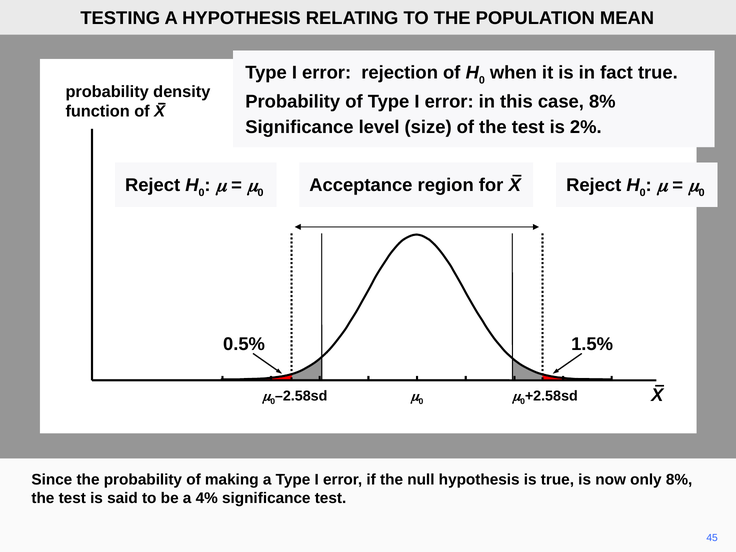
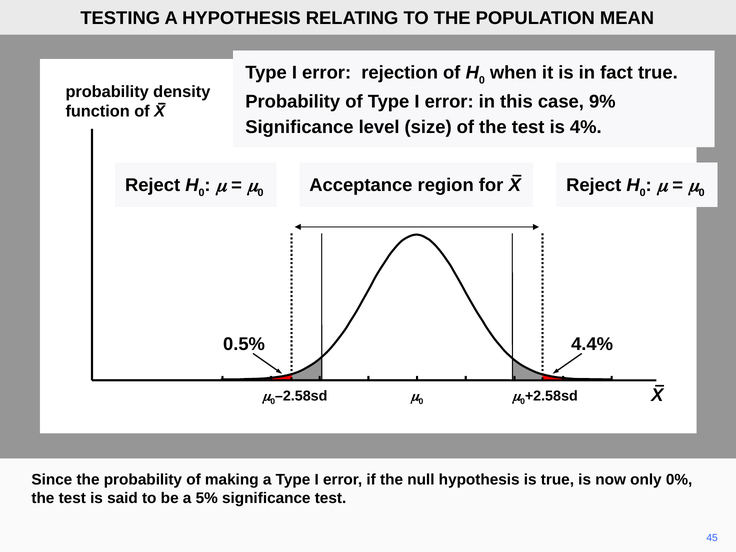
case 8%: 8% -> 9% (602, 102)
2%: 2% -> 4% (586, 127)
1.5%: 1.5% -> 4.4% (592, 344)
only 8%: 8% -> 0% (679, 480)
4%: 4% -> 5% (207, 498)
